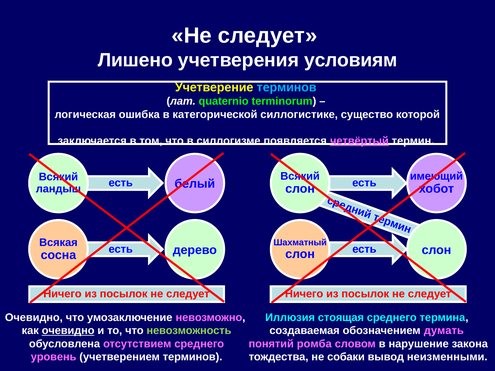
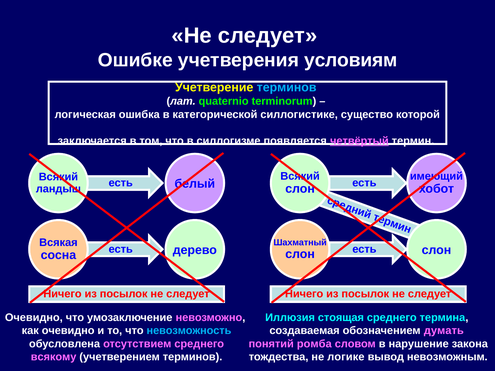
Лишено: Лишено -> Ошибке (135, 60)
очевидно underline: present -> none (68, 331)
невозможность colour: light green -> light blue (189, 331)
уровень: уровень -> всякому (54, 357)
собаки: собаки -> логике (346, 357)
неизменными: неизменными -> невозможным (447, 357)
